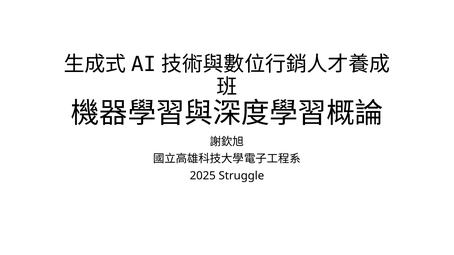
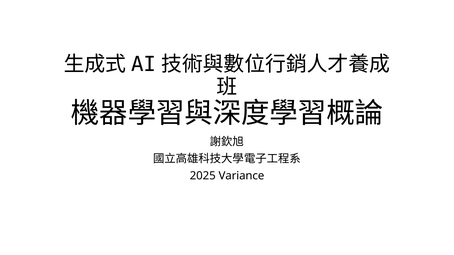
Struggle: Struggle -> Variance (241, 176)
